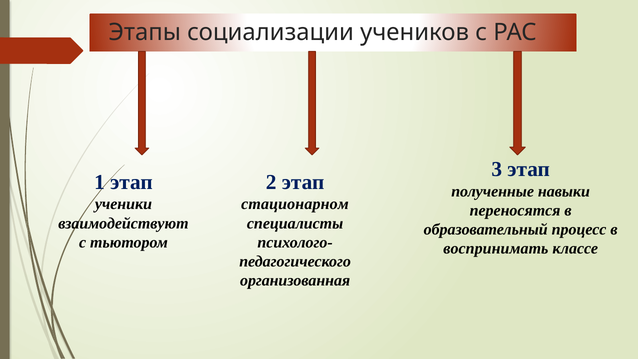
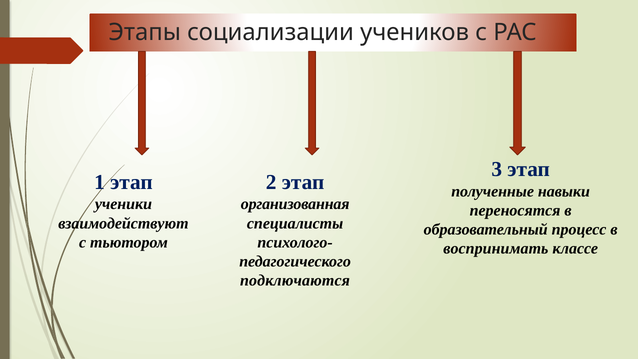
стационарном: стационарном -> организованная (295, 204)
организованная: организованная -> подключаются (295, 281)
